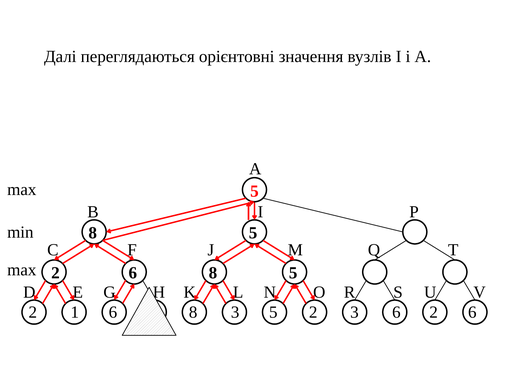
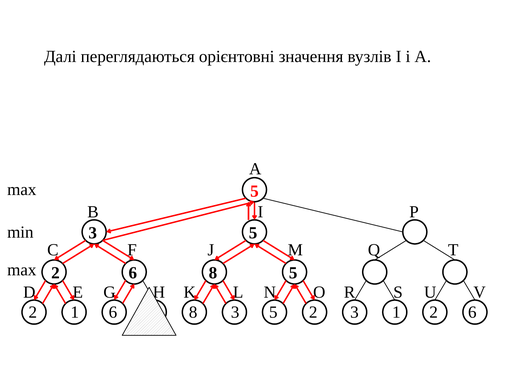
min 8: 8 -> 3 (93, 233)
3 6: 6 -> 1 (396, 312)
